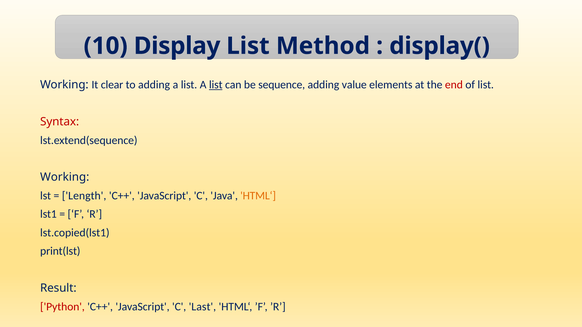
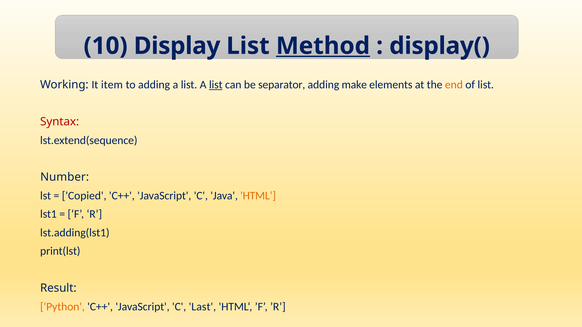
Method underline: none -> present (323, 46)
clear: clear -> item (112, 85)
sequence: sequence -> separator (282, 85)
value: value -> make (354, 85)
end colour: red -> orange (454, 85)
Working: Working -> Number (65, 177)
Length: Length -> Copied (84, 196)
lst.copied(lst1: lst.copied(lst1 -> lst.adding(lst1 (75, 233)
Python colour: red -> orange (62, 307)
